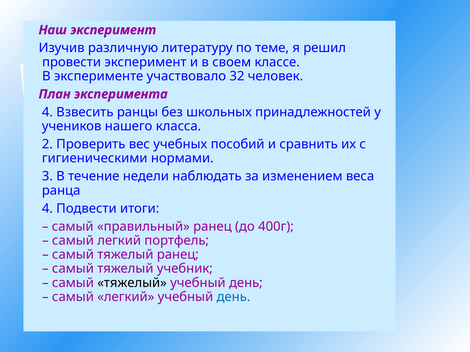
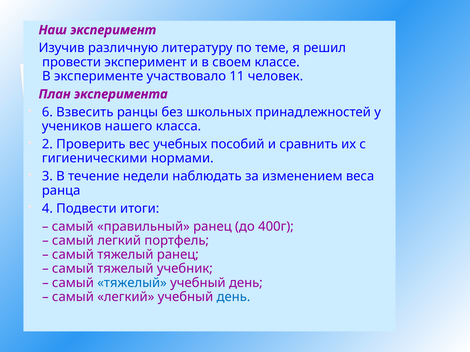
32: 32 -> 11 (237, 76)
4: 4 -> 6 (47, 112)
тяжелый colour: black -> blue (132, 283)
